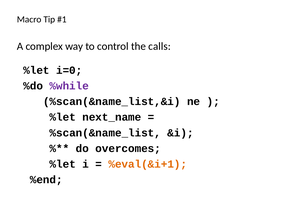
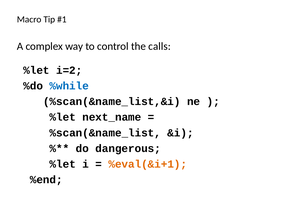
i=0: i=0 -> i=2 (69, 70)
%while colour: purple -> blue (69, 86)
overcomes: overcomes -> dangerous (128, 148)
